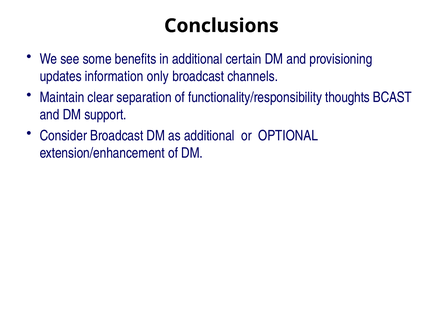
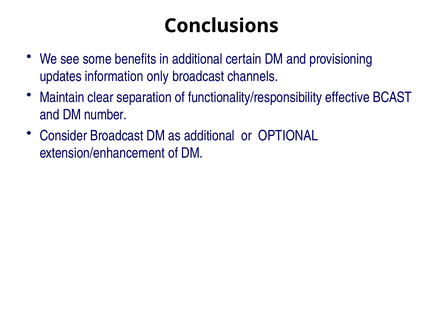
thoughts: thoughts -> effective (347, 97)
support: support -> number (105, 114)
